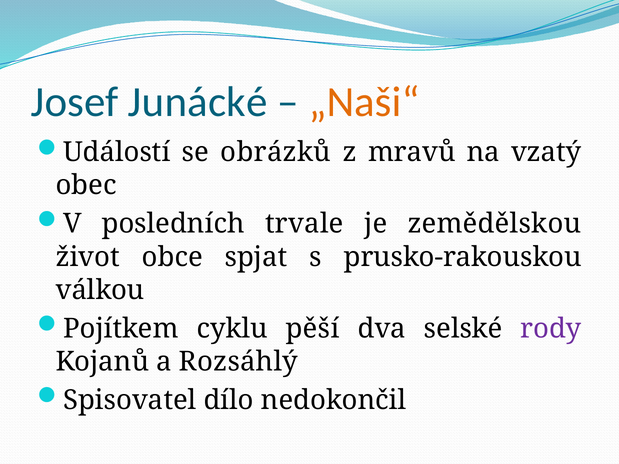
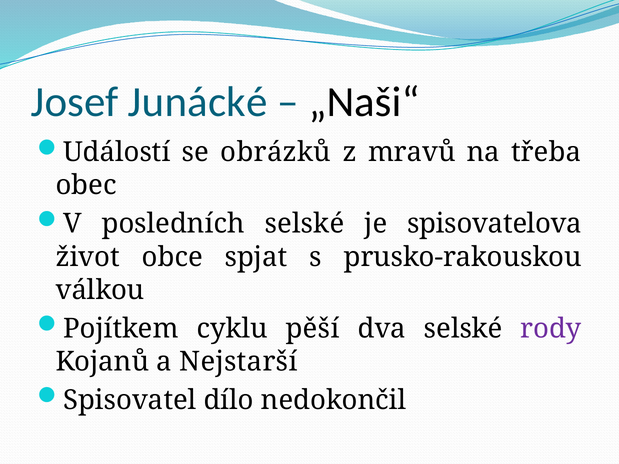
„Naši“ colour: orange -> black (364, 102)
vzatý: vzatý -> třeba (546, 152)
posledních trvale: trvale -> selské (304, 224)
zemědělskou: zemědělskou -> spisovatelova (495, 224)
Rozsáhlý: Rozsáhlý -> Nejstarší (238, 362)
